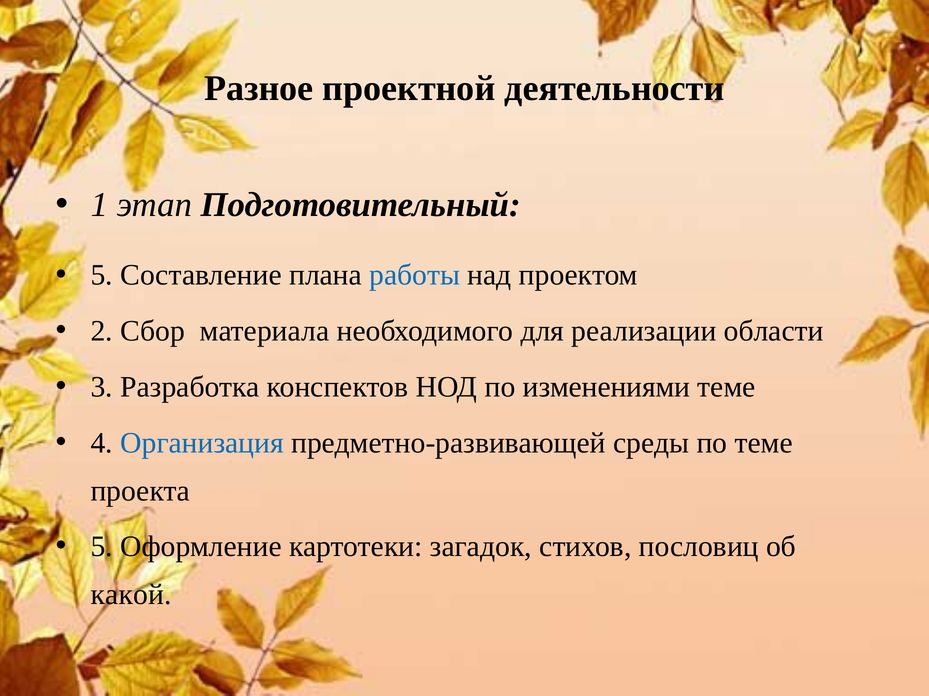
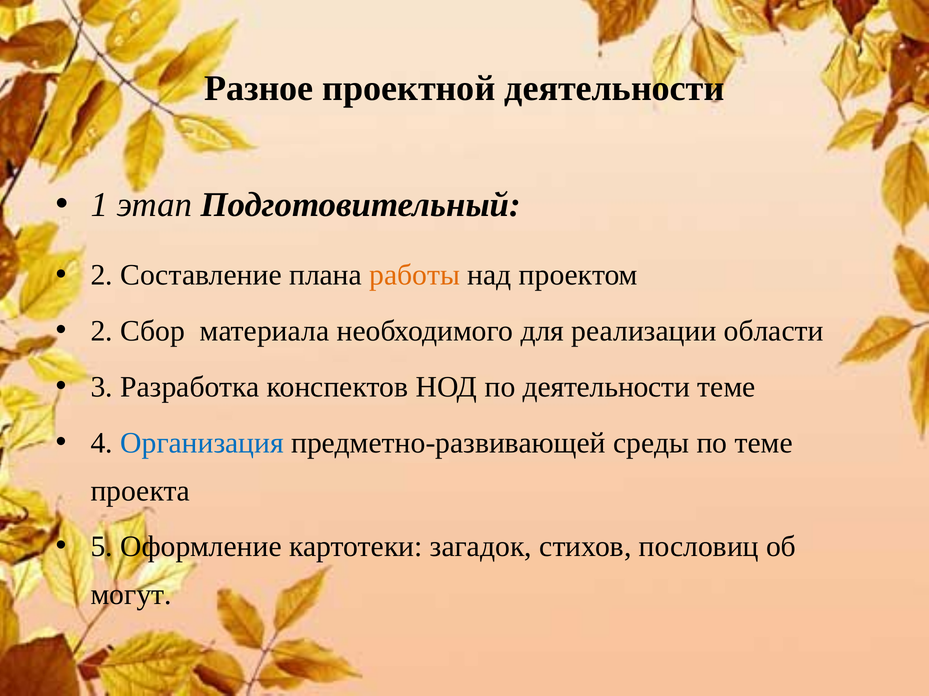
5: 5 -> 2 (102, 275)
работы colour: blue -> orange (415, 275)
по изменениями: изменениями -> деятельности (606, 387)
какой: какой -> могут (131, 595)
